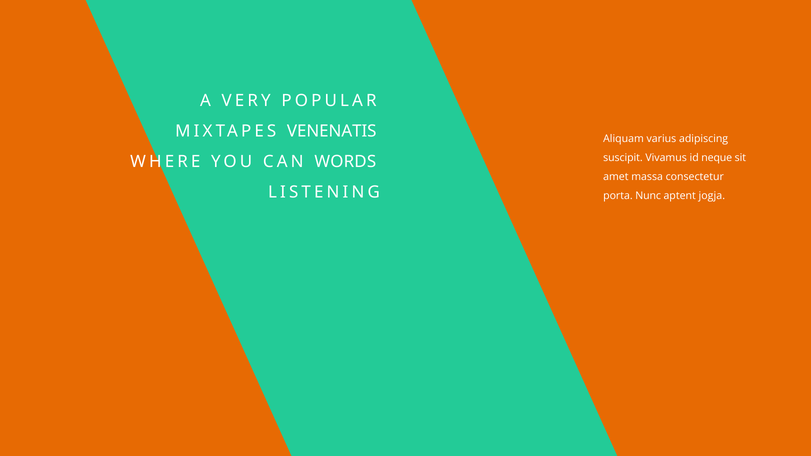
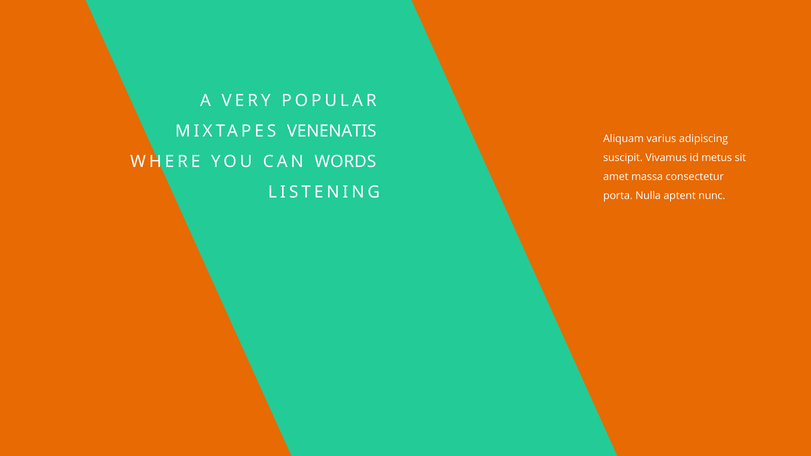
neque: neque -> metus (717, 158)
Nunc: Nunc -> Nulla (648, 196)
jogja: jogja -> nunc (712, 196)
